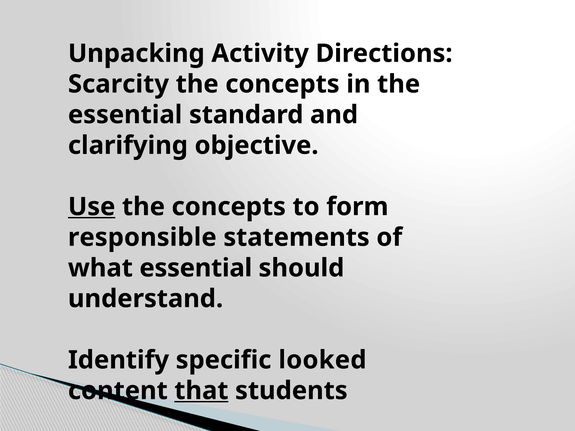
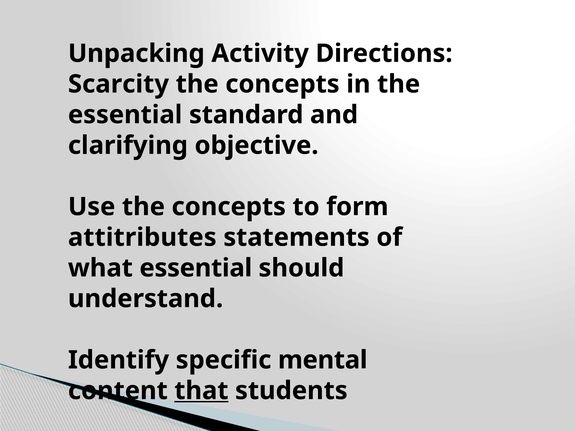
Use underline: present -> none (92, 207)
responsible: responsible -> attitributes (142, 238)
looked: looked -> mental (323, 360)
